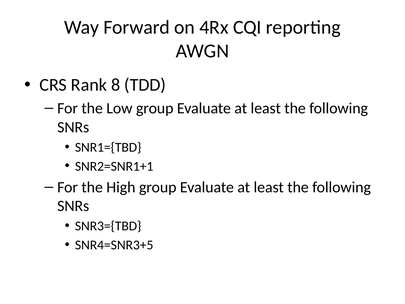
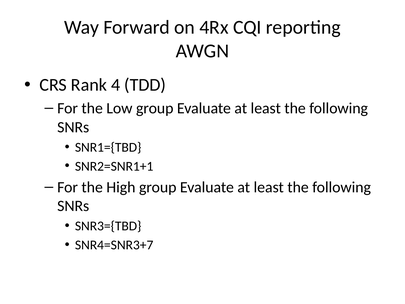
8: 8 -> 4 (116, 85)
SNR4=SNR3+5: SNR4=SNR3+5 -> SNR4=SNR3+7 (114, 245)
